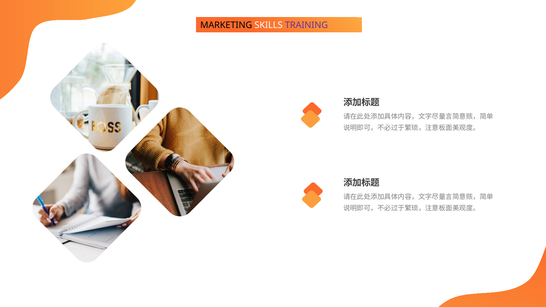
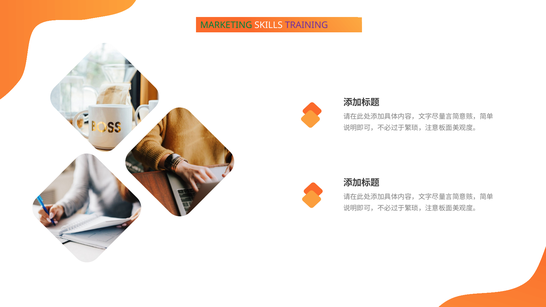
MARKETING colour: black -> green (226, 25)
